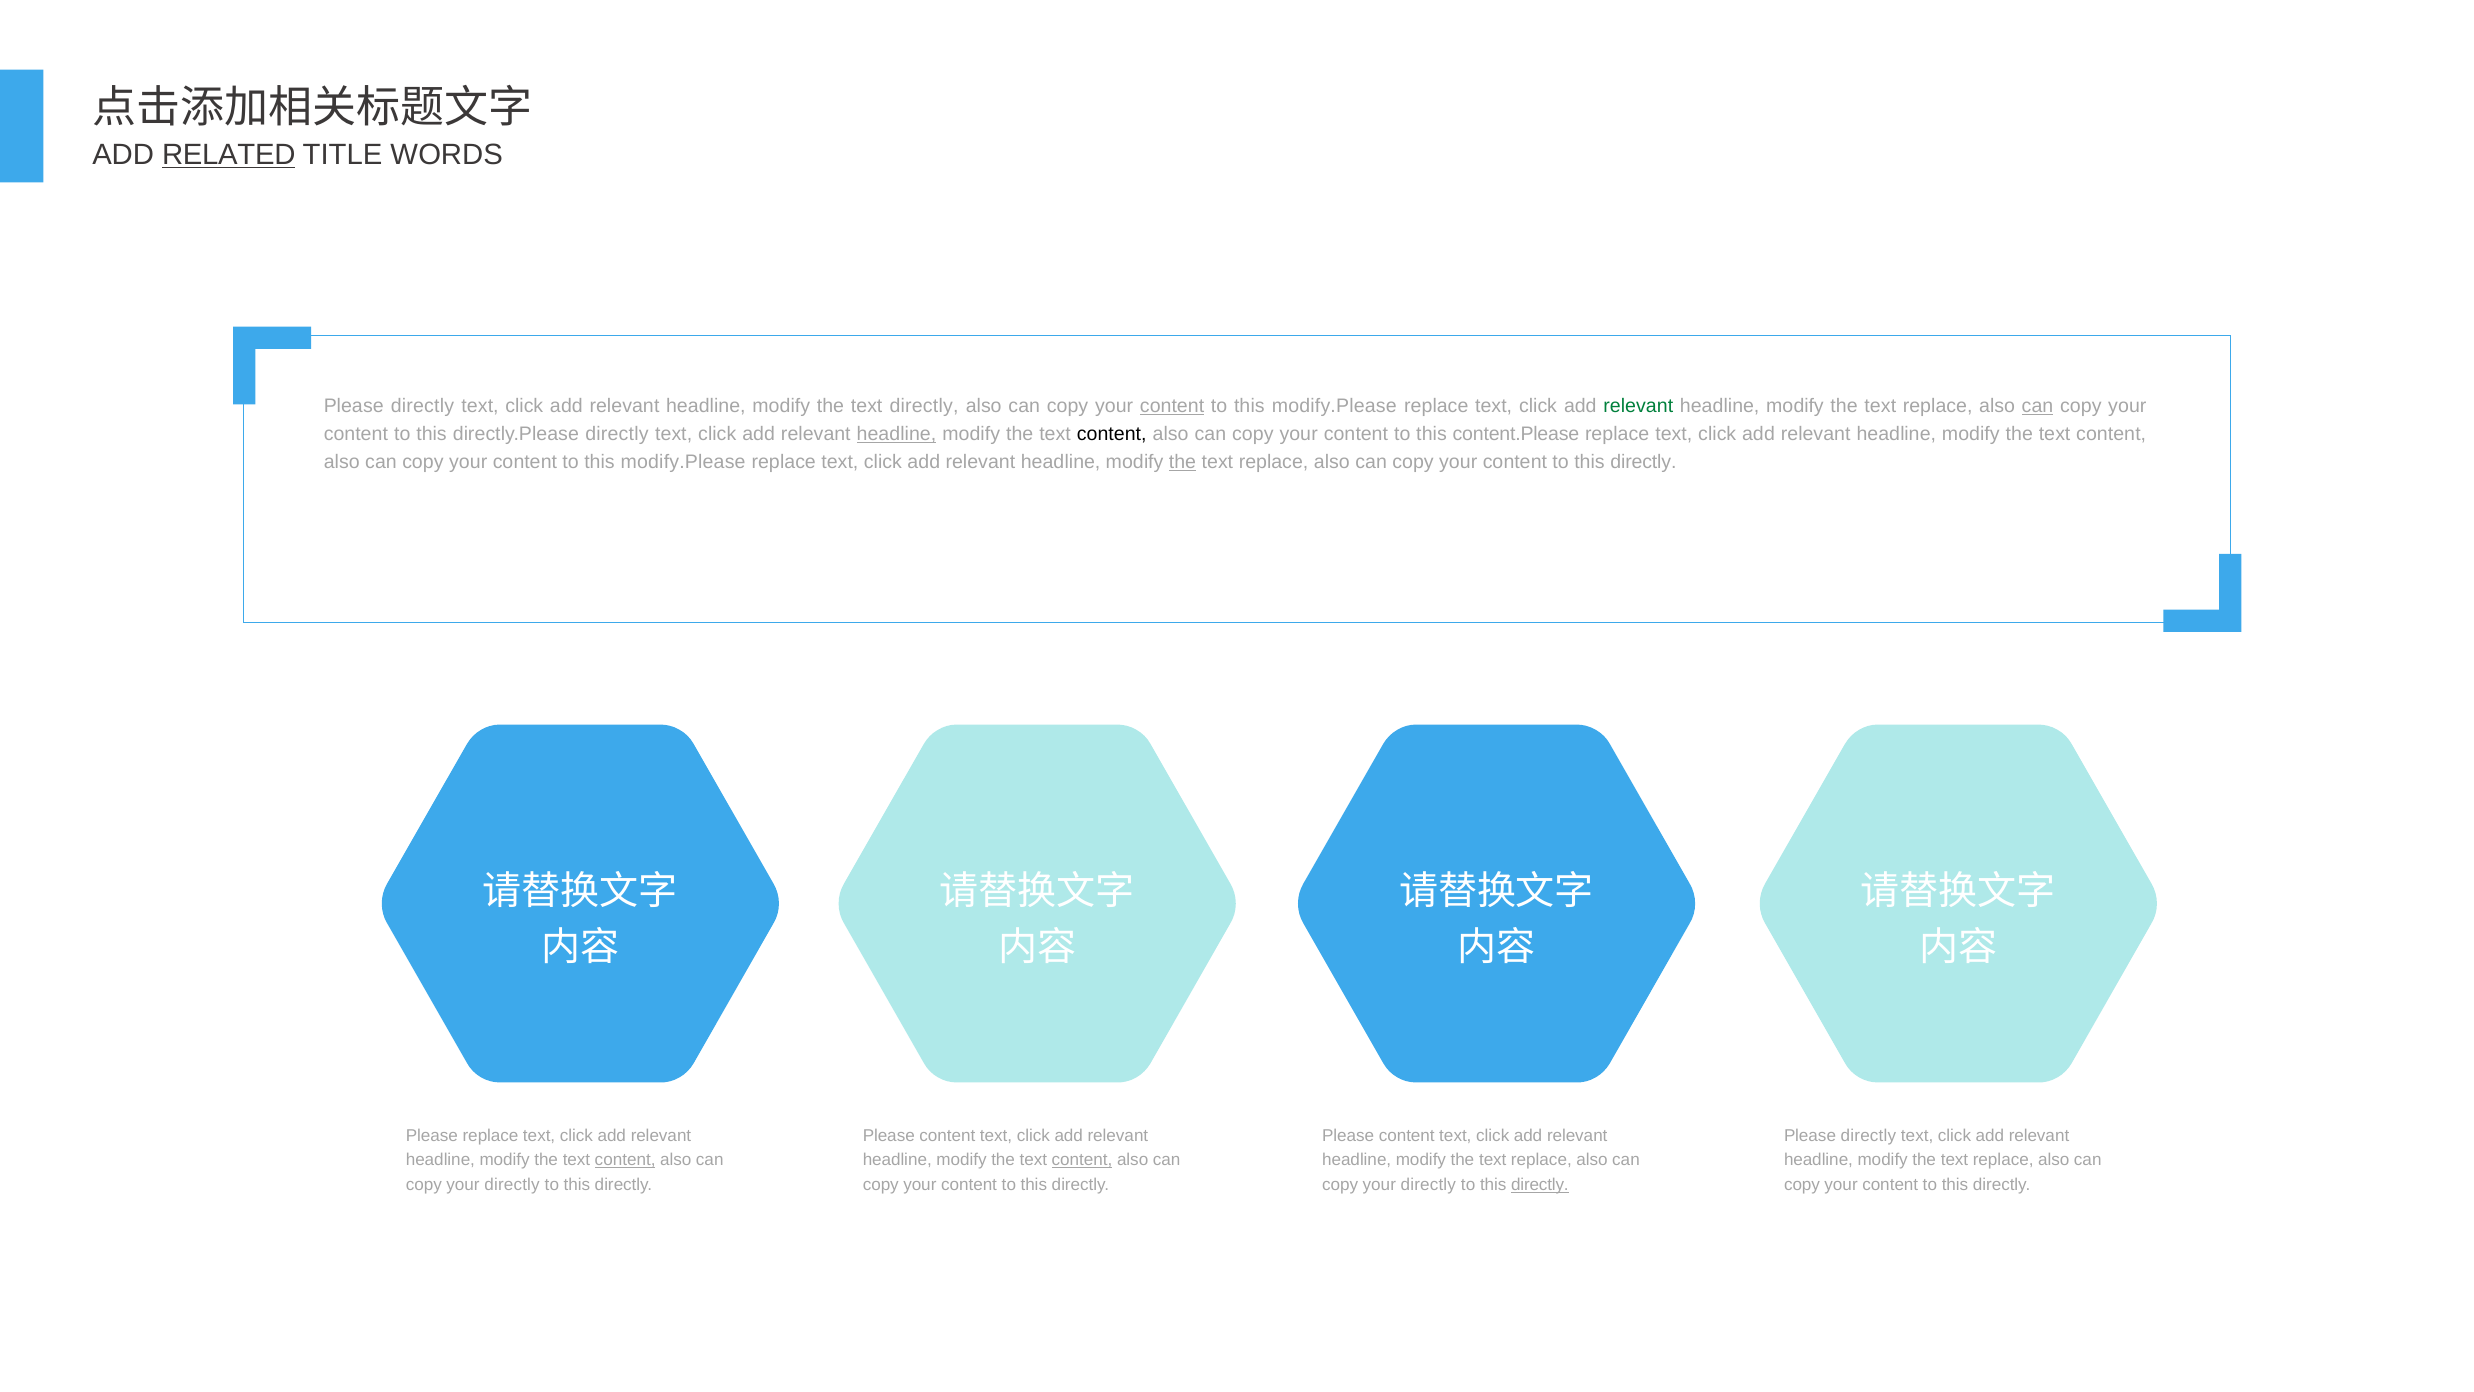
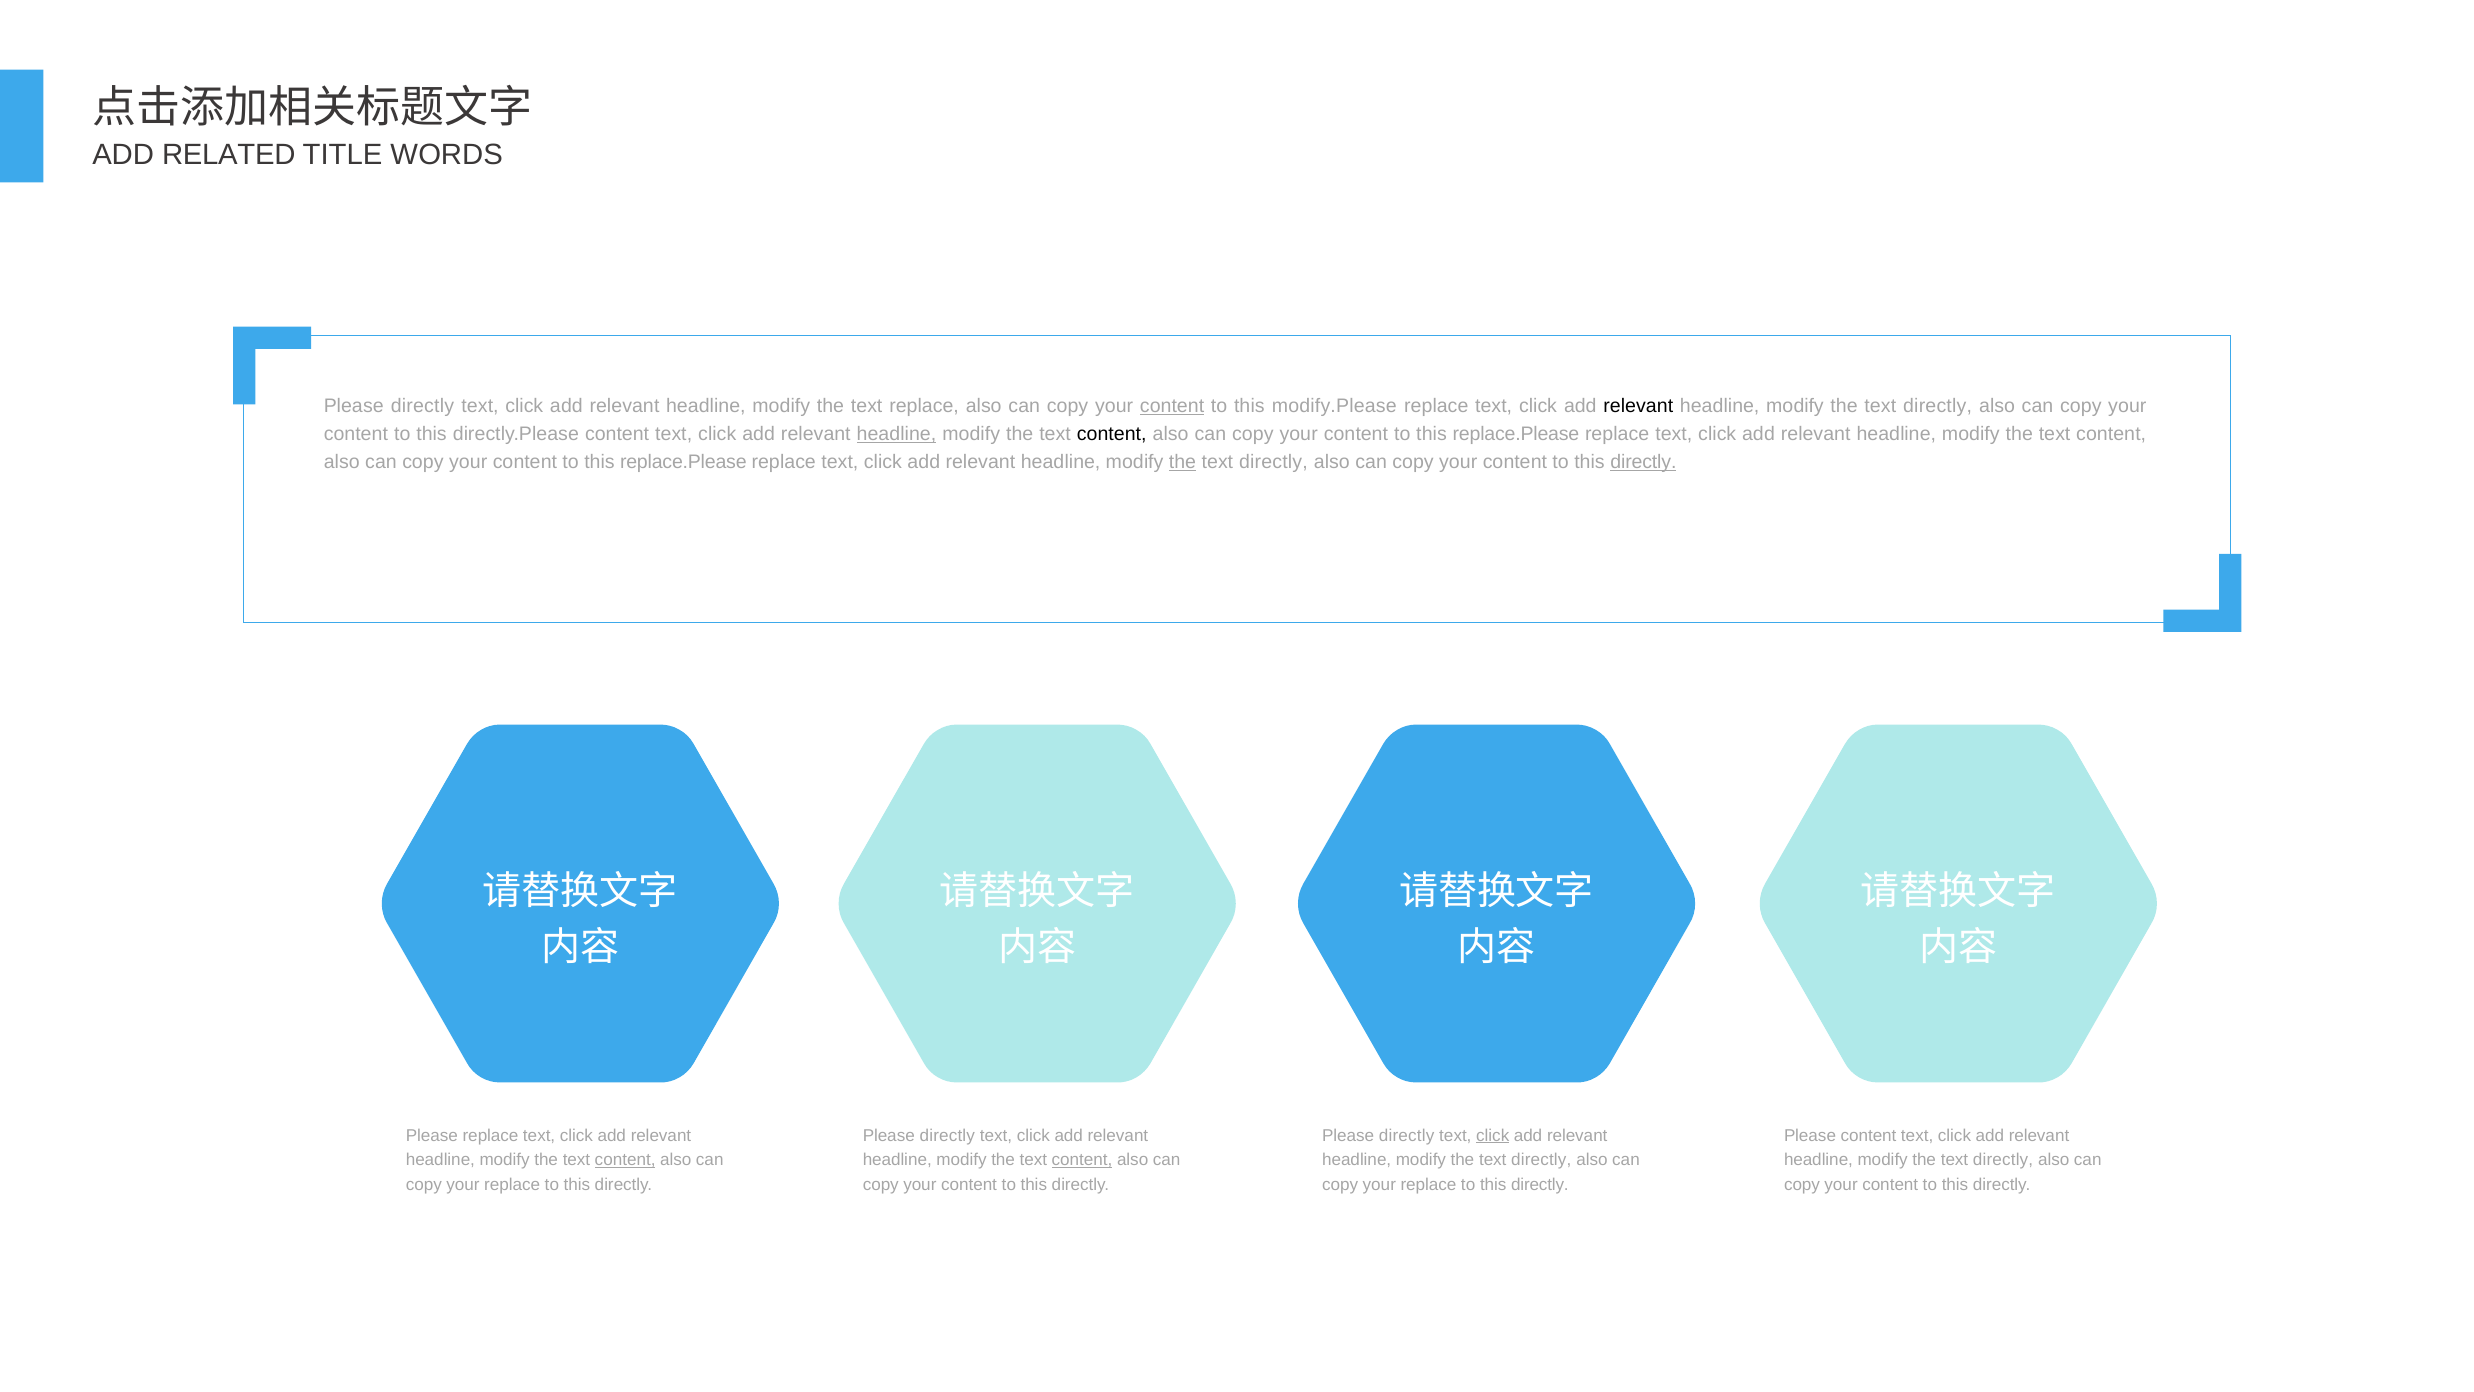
RELATED underline: present -> none (229, 155)
text directly: directly -> replace (924, 406)
relevant colour: green -> black (1638, 406)
replace: replace -> directly (1938, 406)
can underline: present -> none (2038, 406)
directly.Please directly: directly -> content (617, 434)
content.Please: content.Please -> replace.Please (1516, 434)
modify.Please: modify.Please -> replace.Please (683, 462)
replace: replace -> directly (1273, 462)
directly underline: none -> present (1643, 462)
content: content -> directly (947, 1135)
content: content -> directly (1407, 1135)
click underline: none -> present (1493, 1135)
directly: directly -> content (1869, 1135)
replace: replace -> directly (1541, 1160)
replace: replace -> directly (2003, 1160)
directly: directly -> replace (512, 1184)
directly: directly -> replace (1428, 1184)
directly underline: present -> none (1540, 1184)
